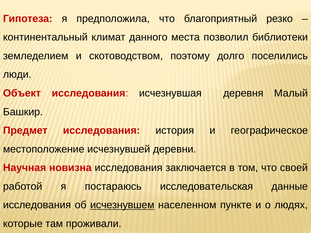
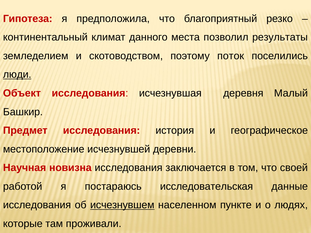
библиотеки: библиотеки -> результаты (280, 37)
долго: долго -> поток (231, 56)
люди underline: none -> present (17, 75)
